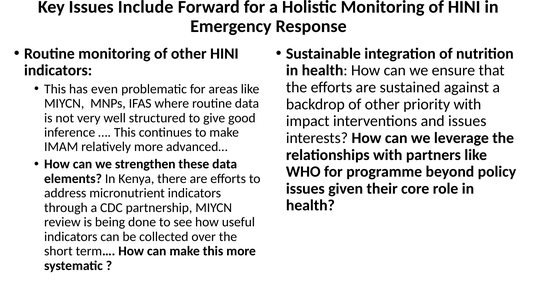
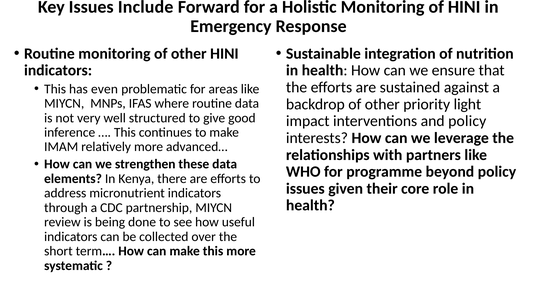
priority with: with -> light (467, 104)
and issues: issues -> policy (467, 121)
